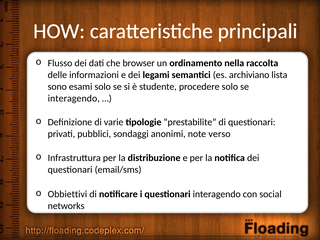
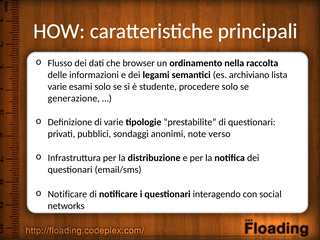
sono: sono -> varie (57, 87)
interagendo: interagendo -> generazione (74, 98)
Obbiettivi: Obbiettivi -> Notificare (67, 194)
